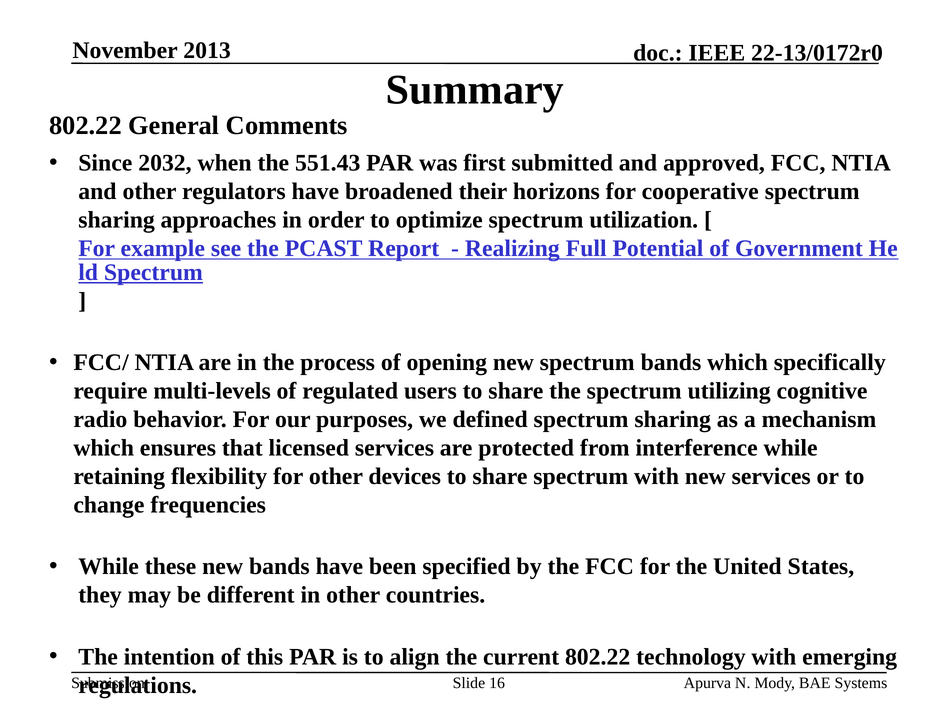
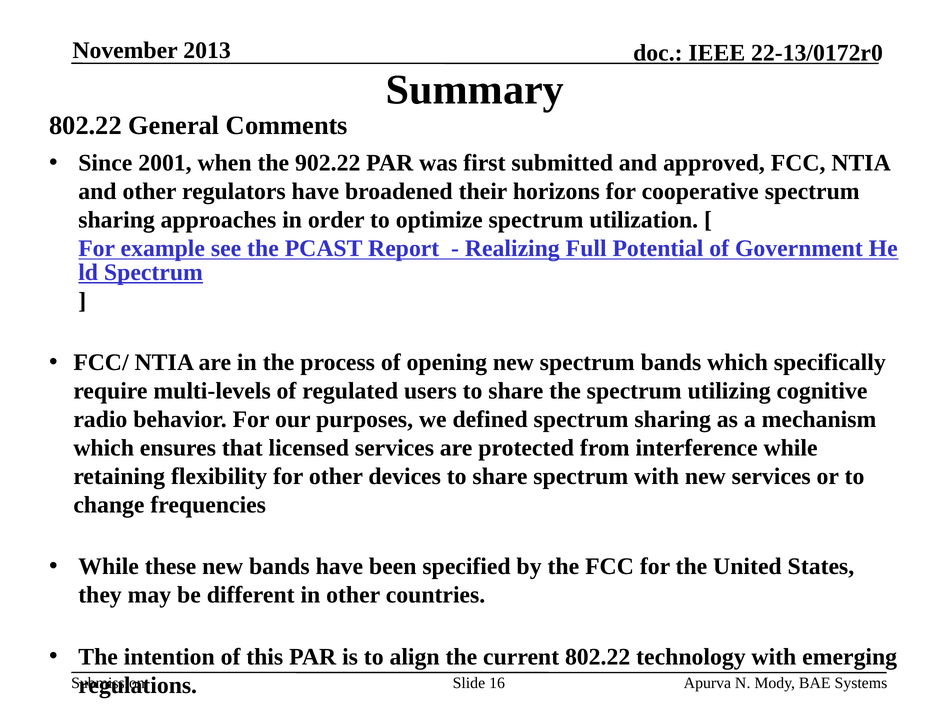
2032: 2032 -> 2001 (165, 163)
551.43: 551.43 -> 902.22 (328, 163)
